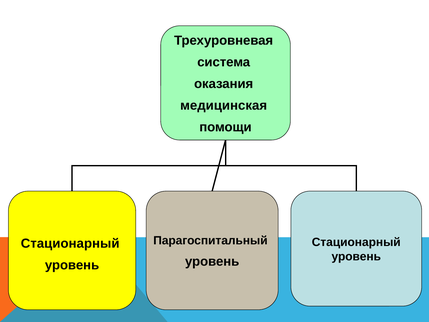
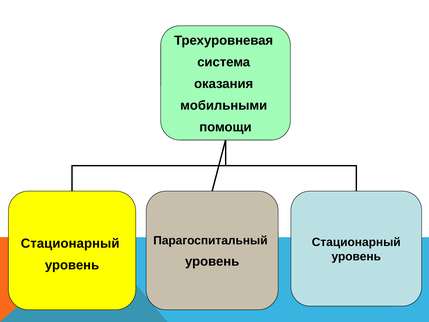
медицинская: медицинская -> мобильными (224, 105)
